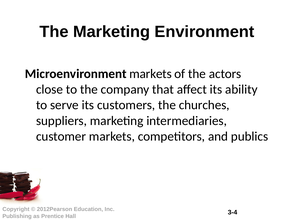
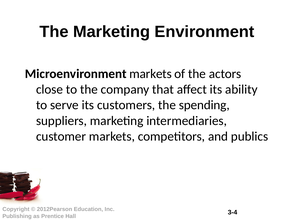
churches: churches -> spending (204, 105)
